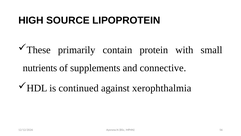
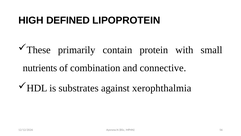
SOURCE: SOURCE -> DEFINED (68, 20)
supplements: supplements -> combination (95, 68)
continued: continued -> substrates (79, 88)
